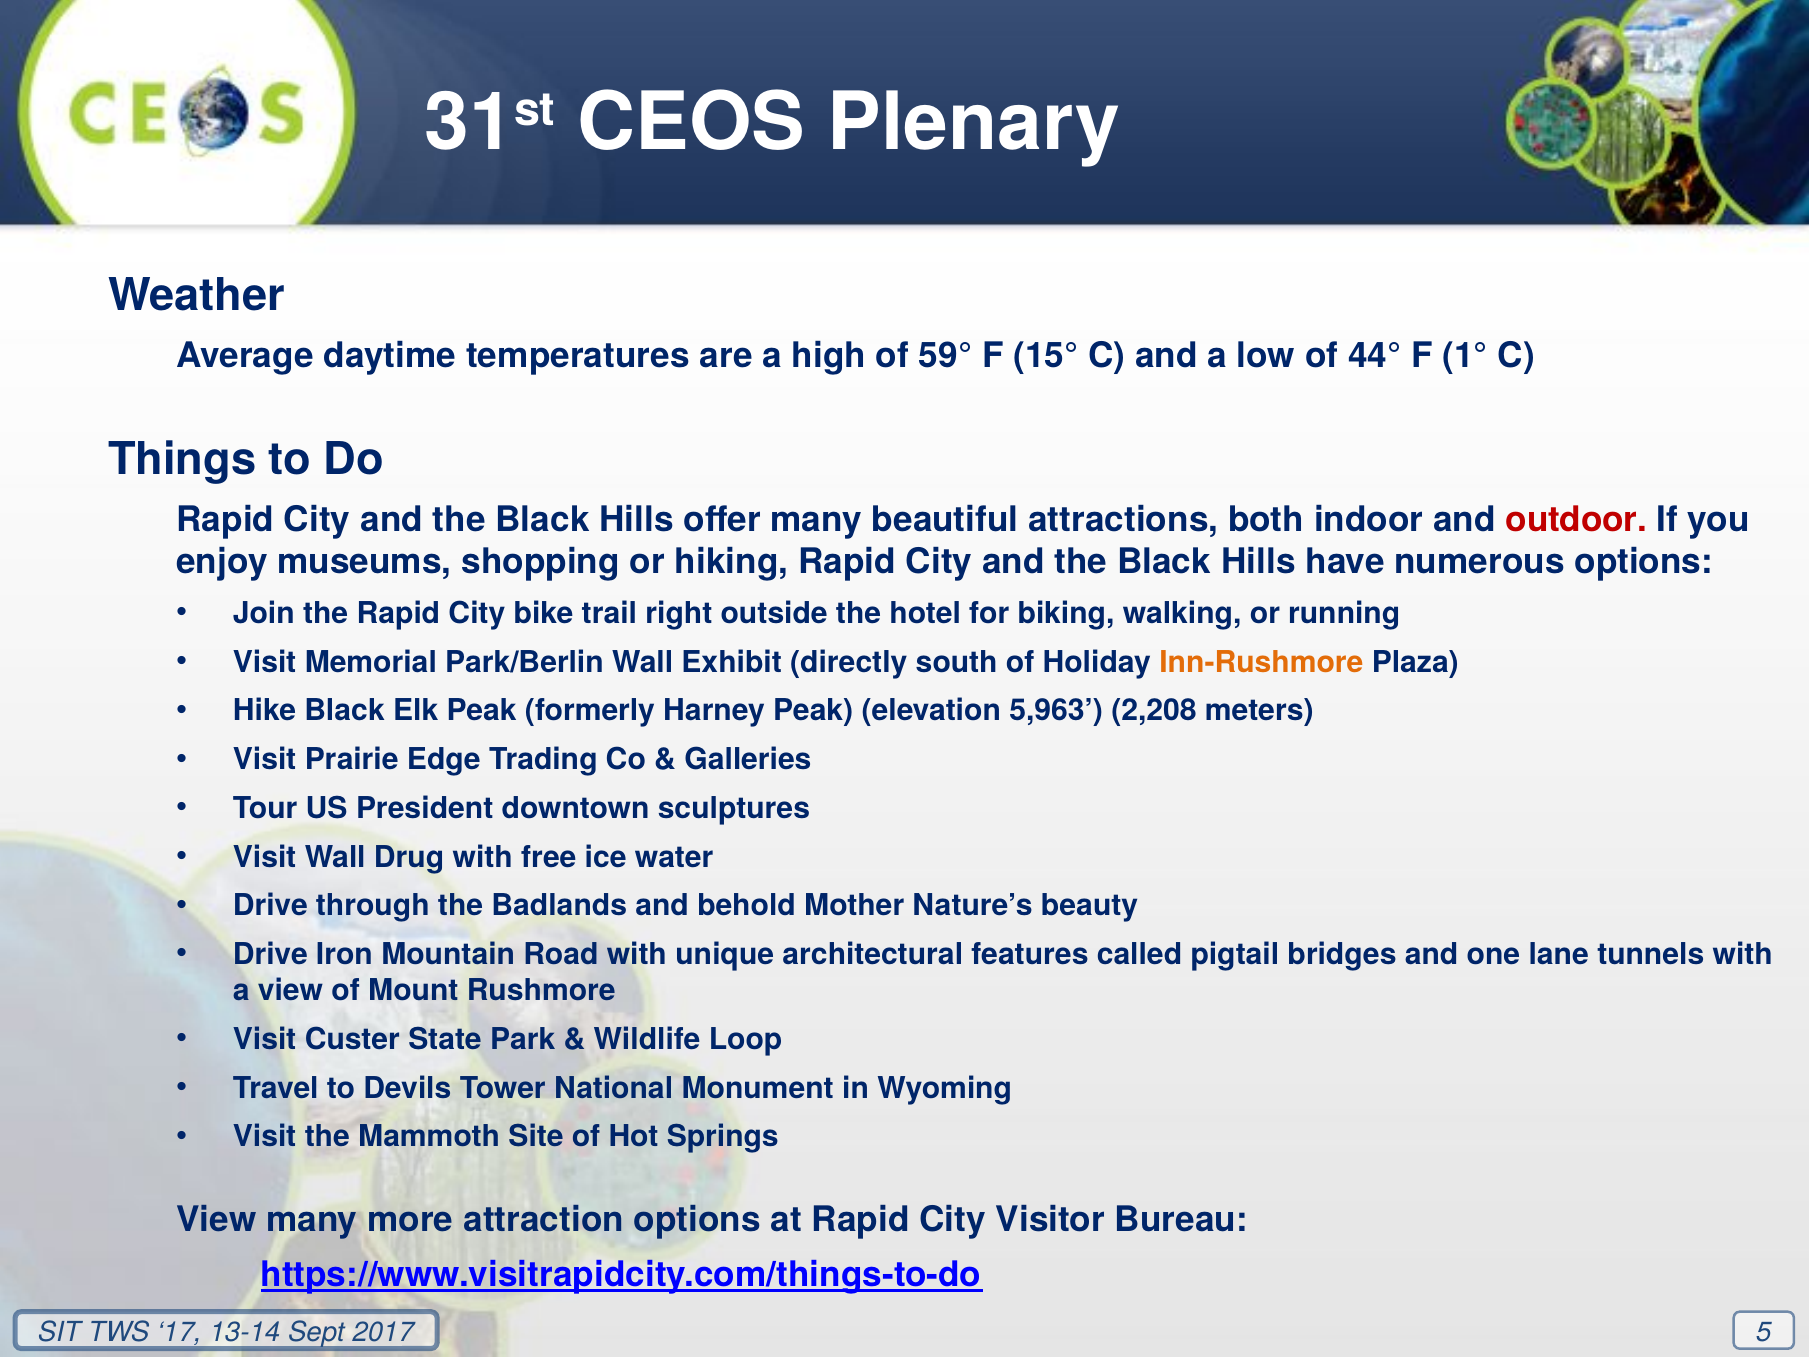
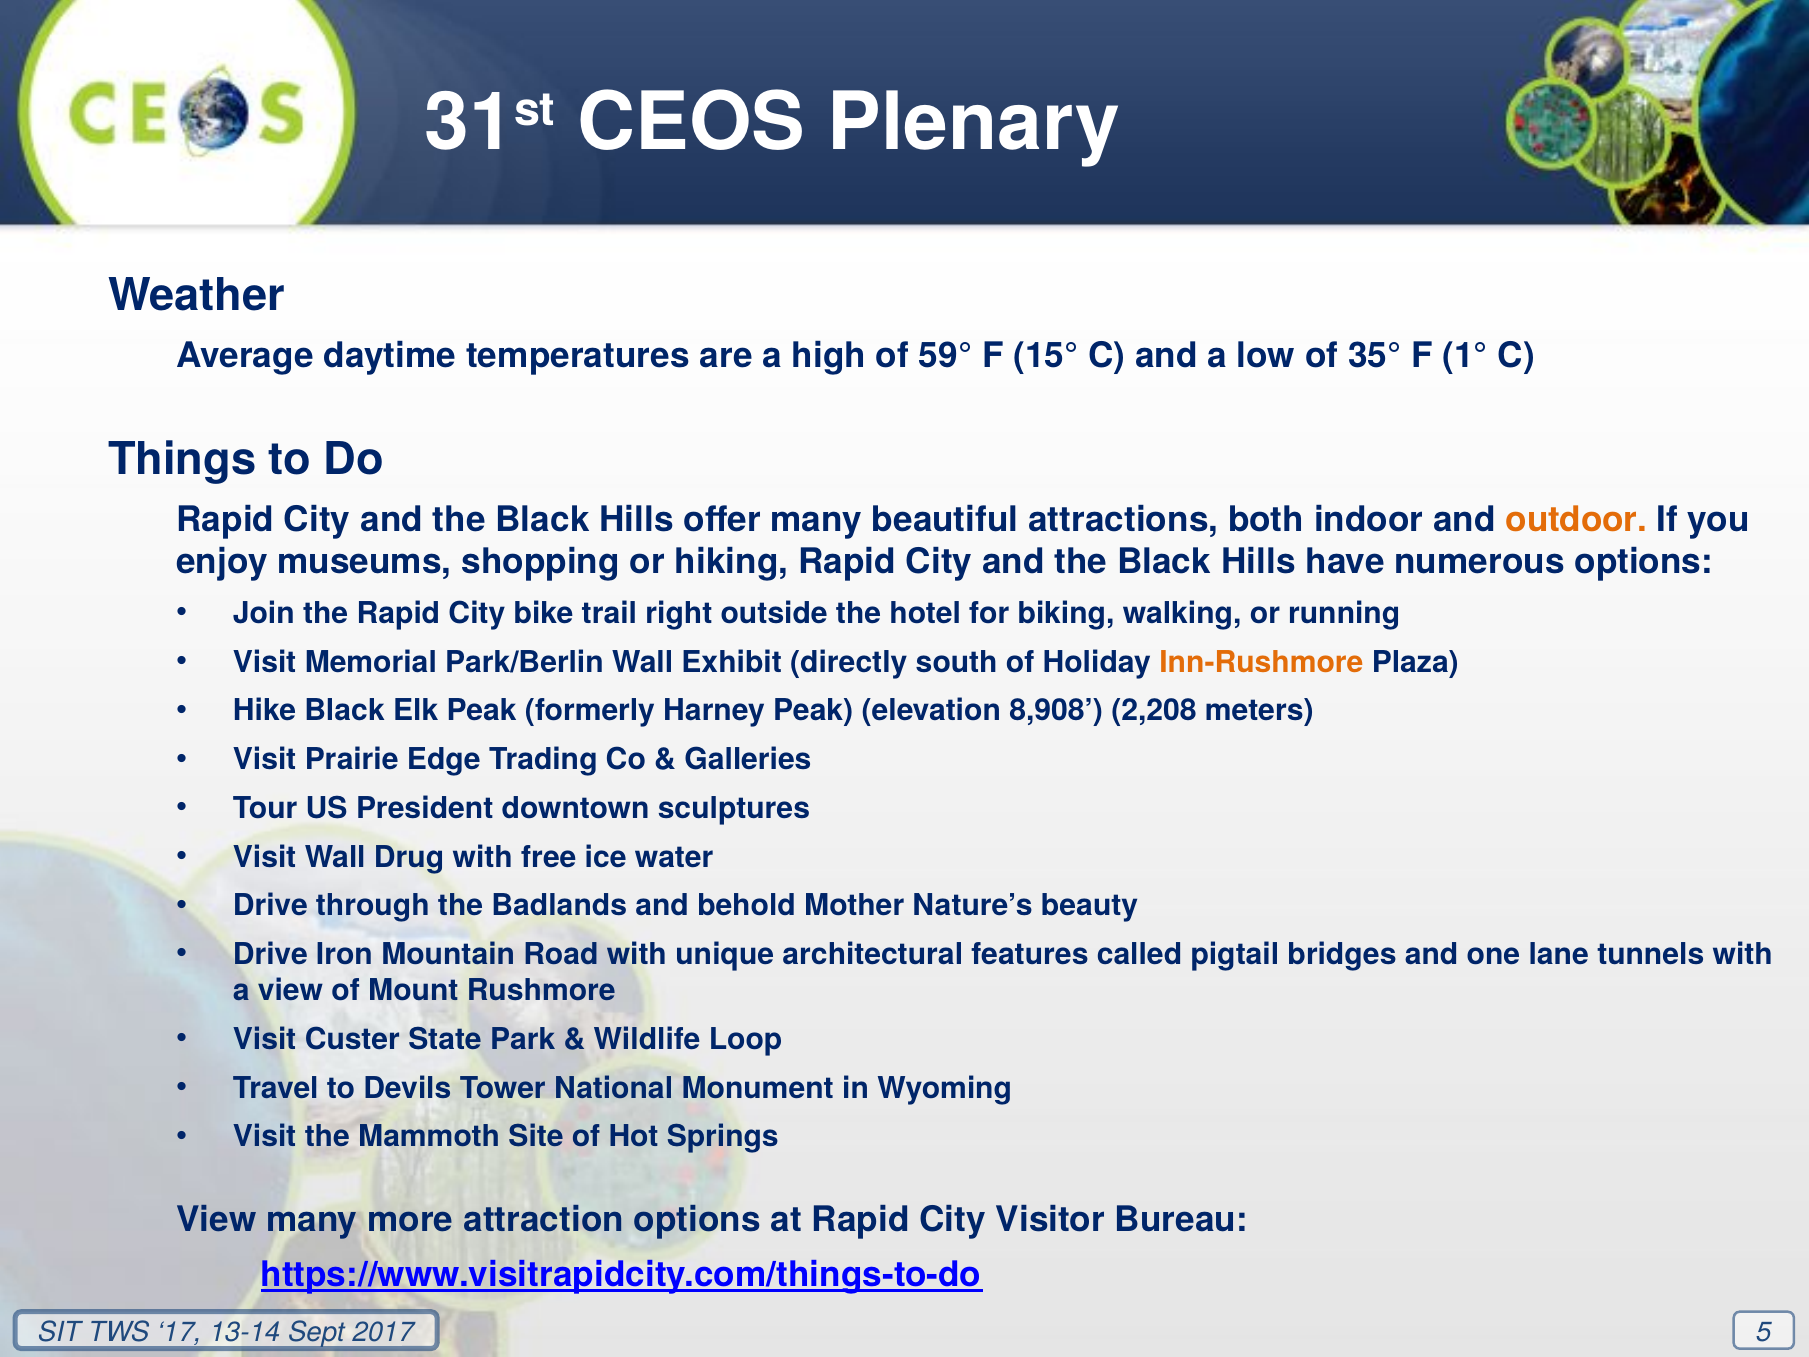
44°: 44° -> 35° (1375, 356)
outdoor colour: red -> orange (1576, 520)
5,963: 5,963 -> 8,908 (1056, 711)
